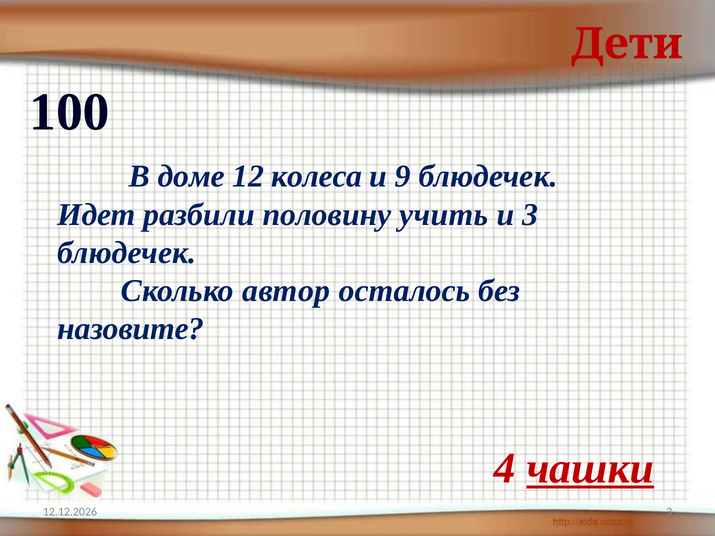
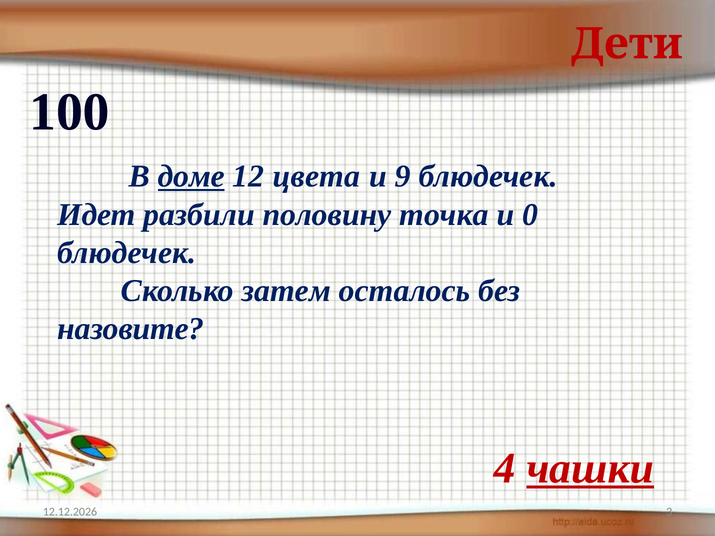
доме underline: none -> present (191, 177)
колеса: колеса -> цвета (316, 177)
учить: учить -> точка (444, 215)
и 3: 3 -> 0 (530, 215)
автор: автор -> затем (286, 291)
